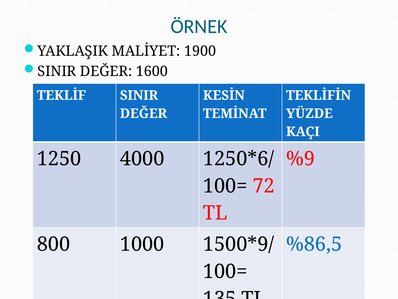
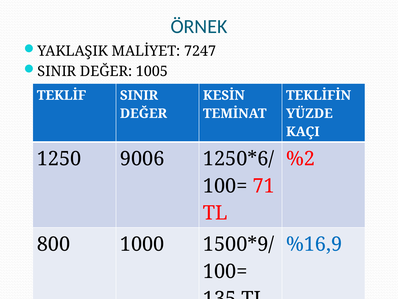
1900: 1900 -> 7247 (200, 51)
1600: 1600 -> 1005 (152, 71)
4000: 4000 -> 9006 (142, 158)
%9: %9 -> %2 (300, 158)
72: 72 -> 71 (264, 186)
%86,5: %86,5 -> %16,9 (314, 244)
